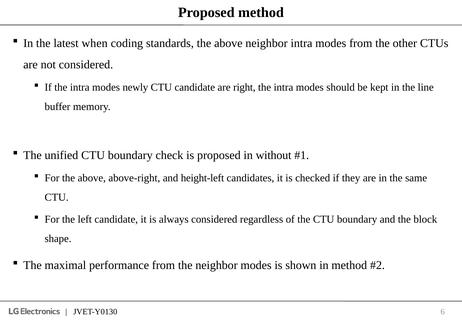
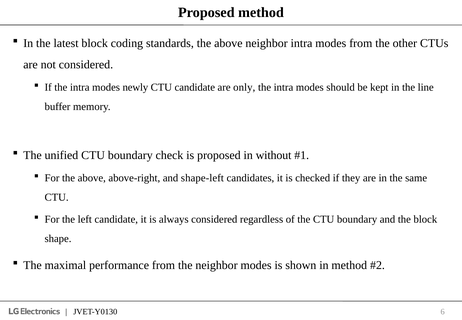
latest when: when -> block (95, 43)
right: right -> only (244, 87)
height-left: height-left -> shape-left (202, 178)
